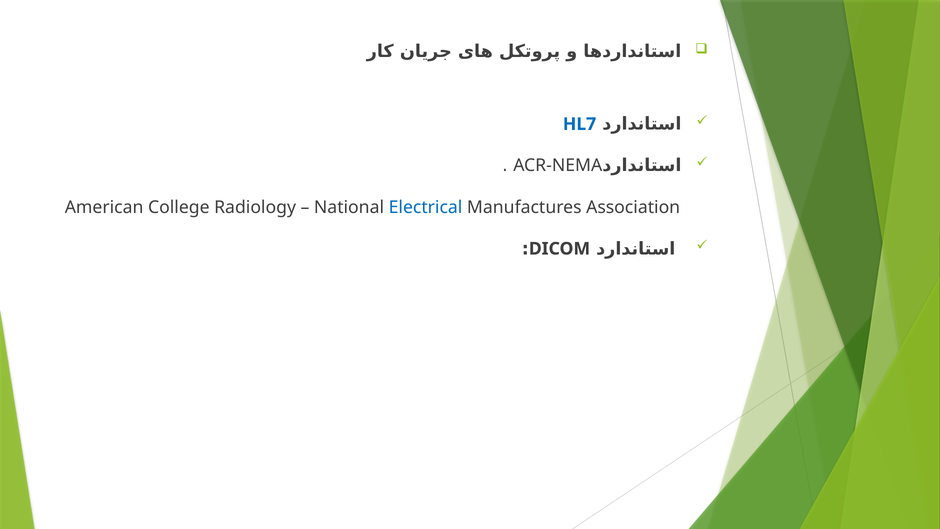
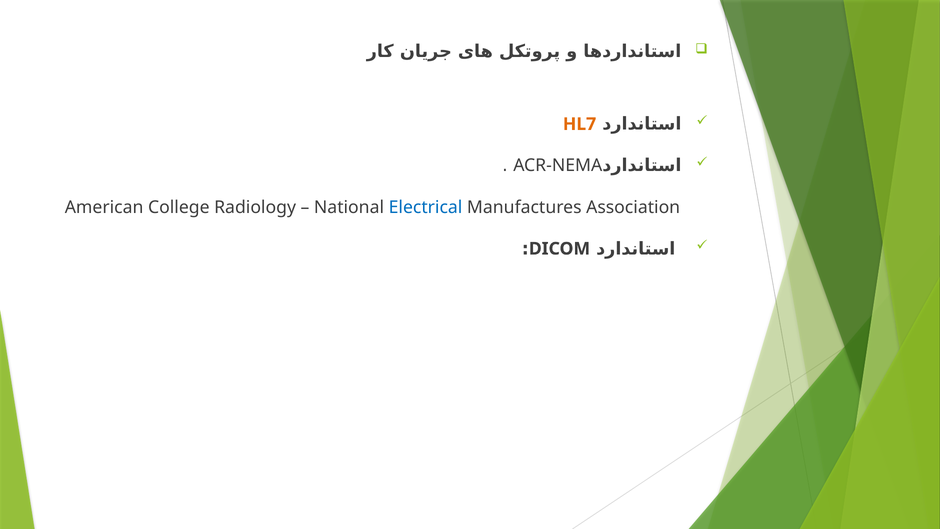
HL7 colour: blue -> orange (580, 124)
